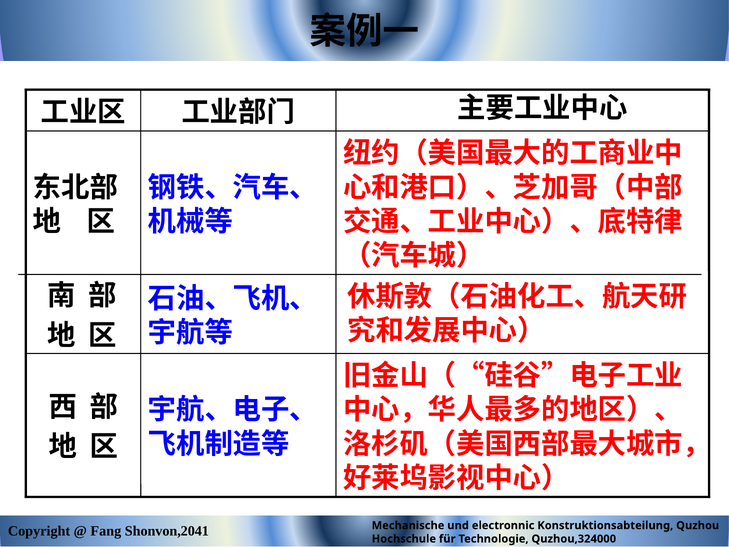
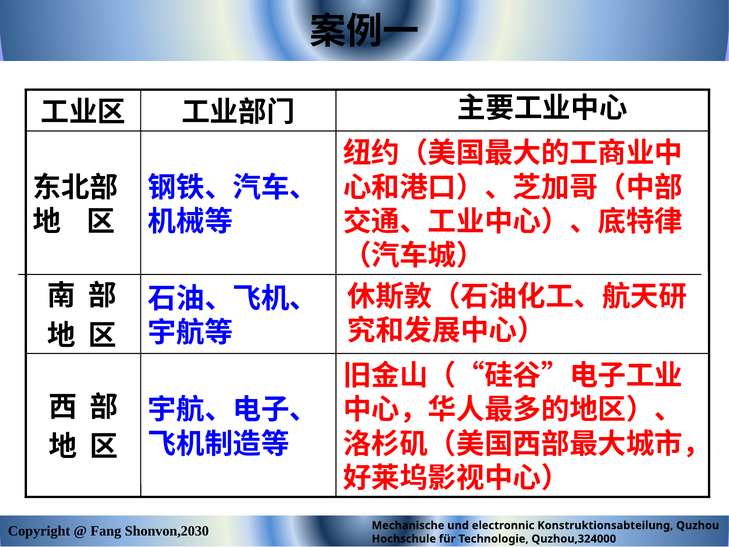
Shonvon,2041: Shonvon,2041 -> Shonvon,2030 (167, 531)
